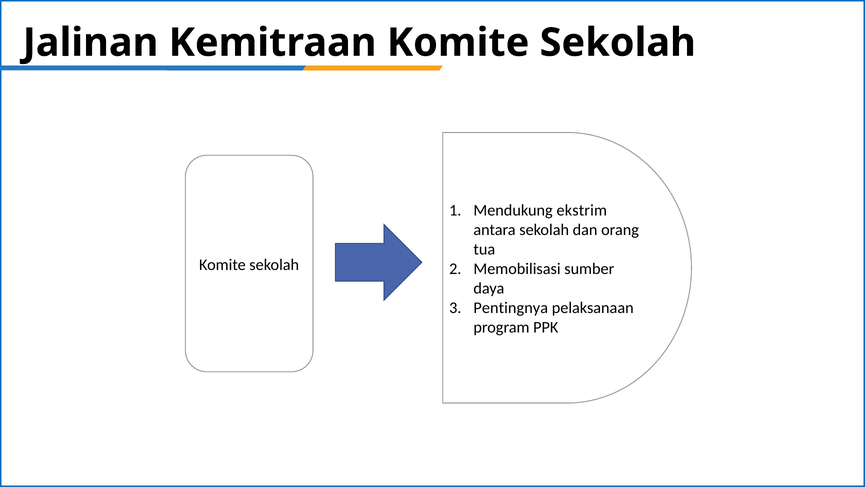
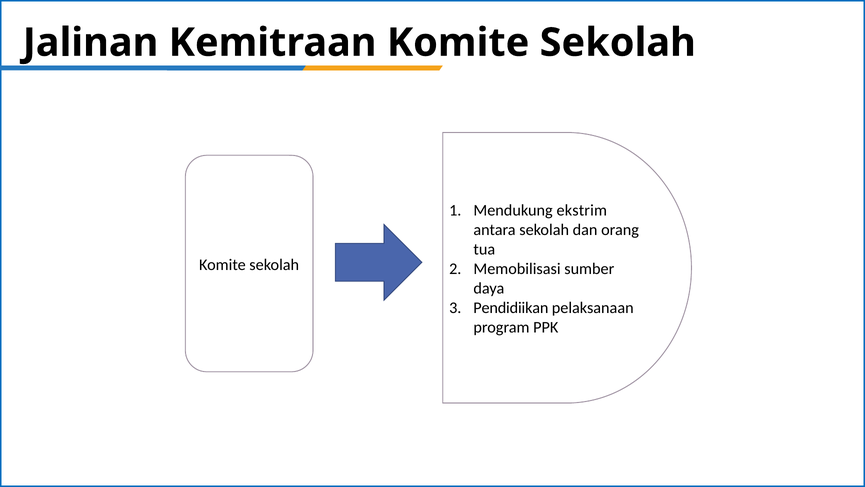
Pentingnya: Pentingnya -> Pendidiikan (511, 308)
